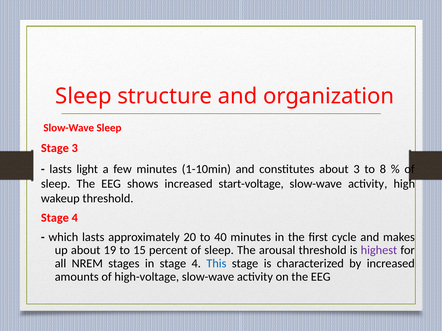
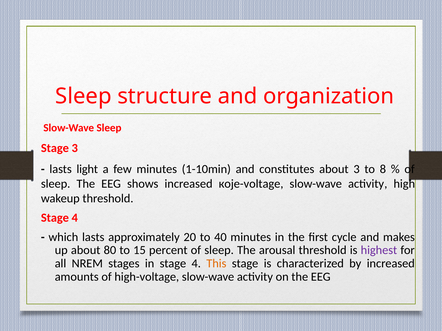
start-voltage: start-voltage -> које-voltage (251, 184)
19: 19 -> 80 (110, 251)
This colour: blue -> orange (216, 264)
